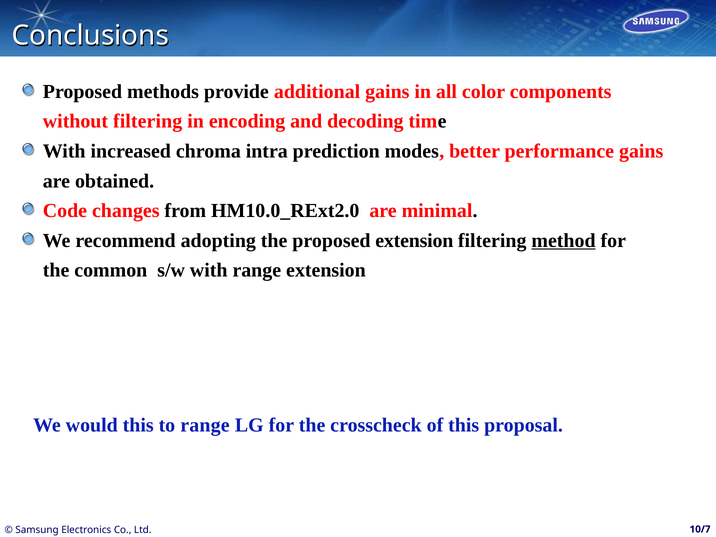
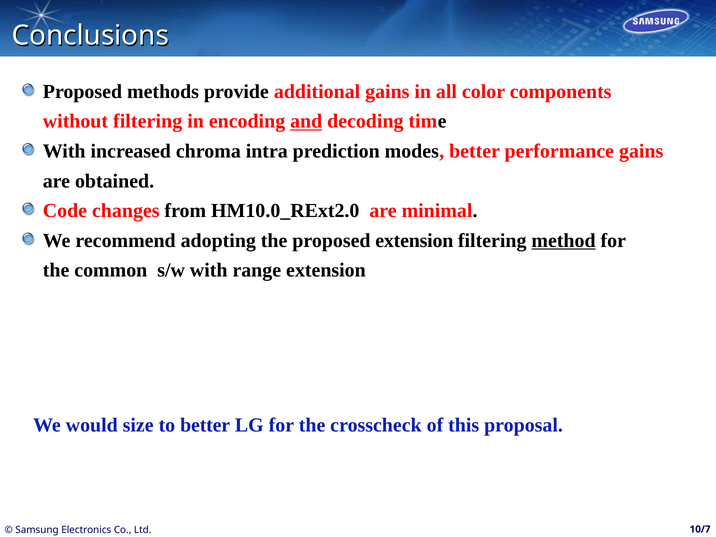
and underline: none -> present (306, 121)
would this: this -> size (138, 425)
to range: range -> better (205, 425)
